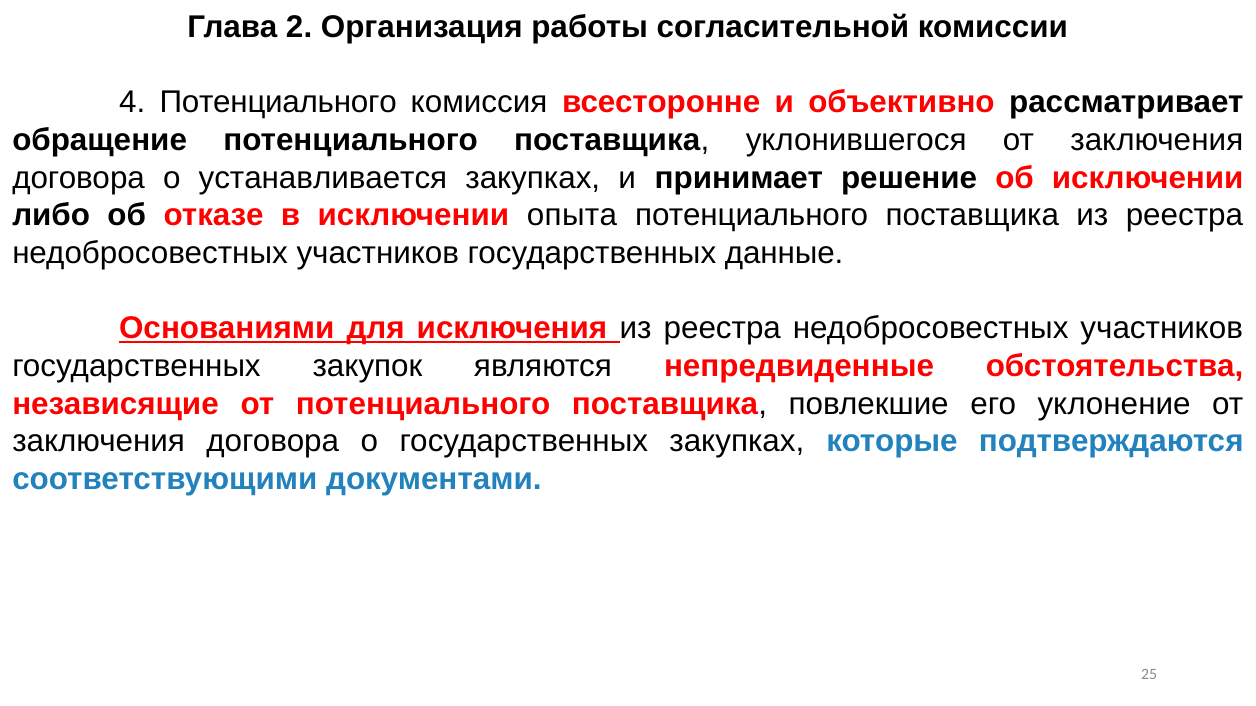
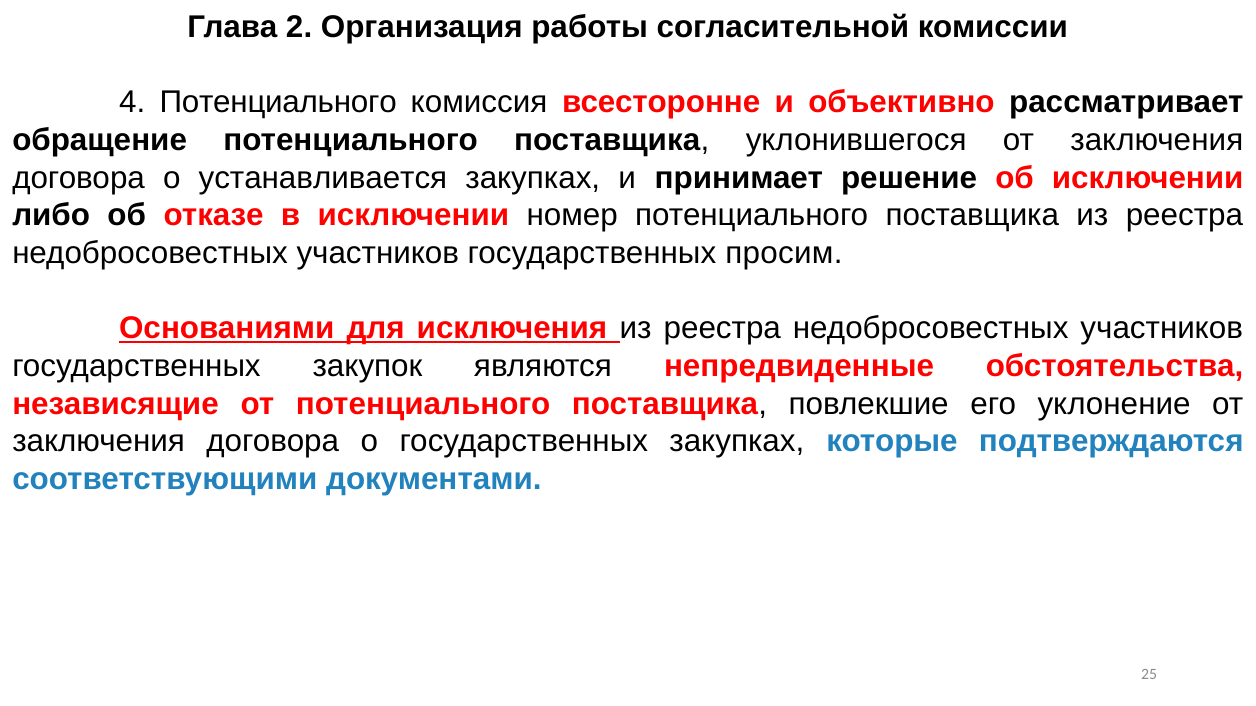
опыта: опыта -> номер (572, 216)
данные: данные -> просим (784, 253)
